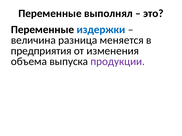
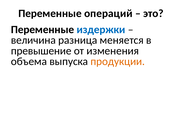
выполнял: выполнял -> операций (108, 13)
предприятия: предприятия -> превышение (41, 51)
продукции colour: purple -> orange (118, 62)
